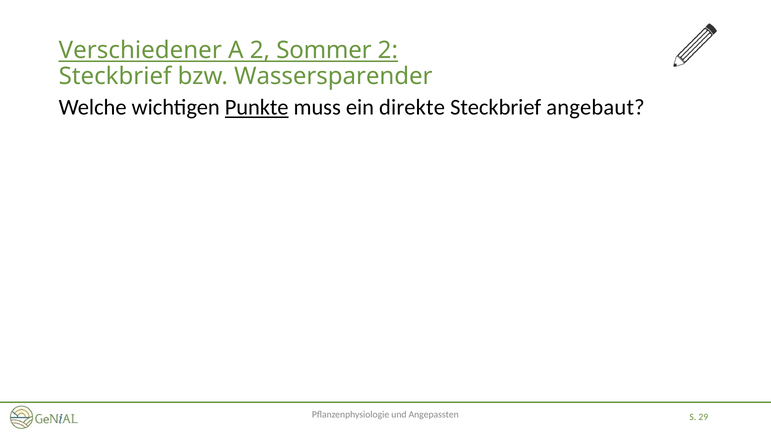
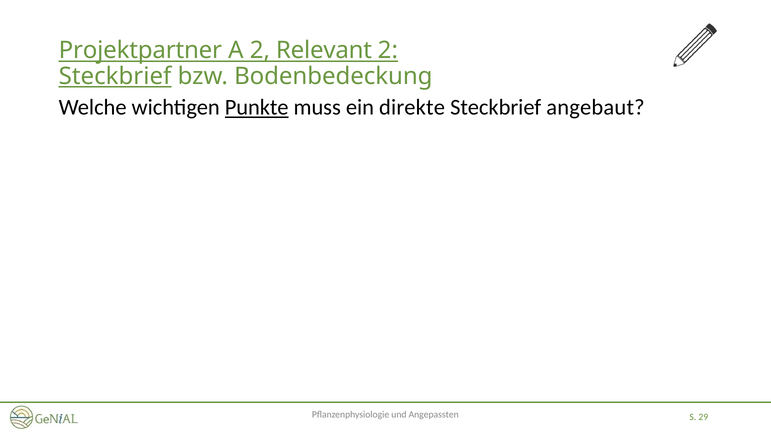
Verschiedener: Verschiedener -> Projektpartner (140, 50)
Sommer: Sommer -> Relevant (324, 50)
Steckbrief underline: none -> present (115, 76)
Wassersparender: Wassersparender -> Bodenbedeckung (333, 76)
